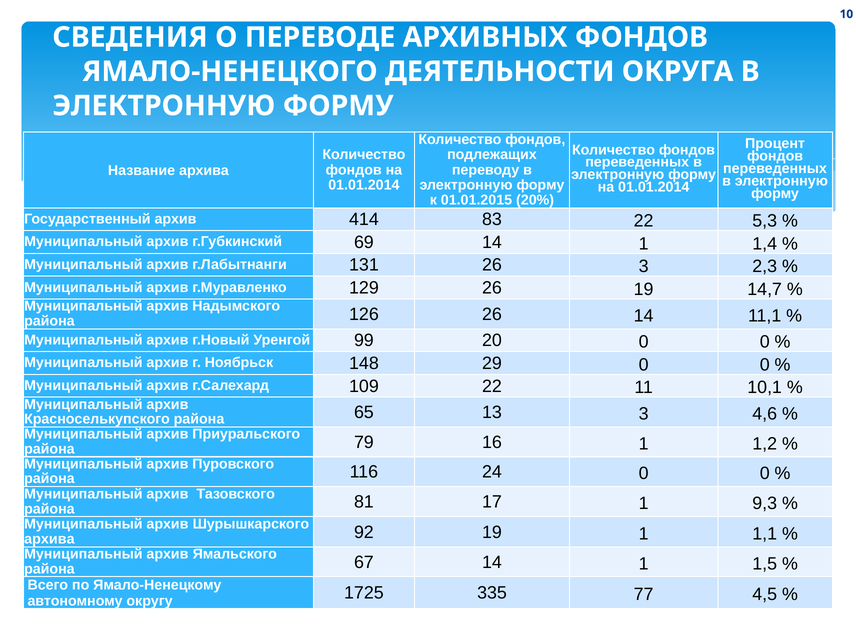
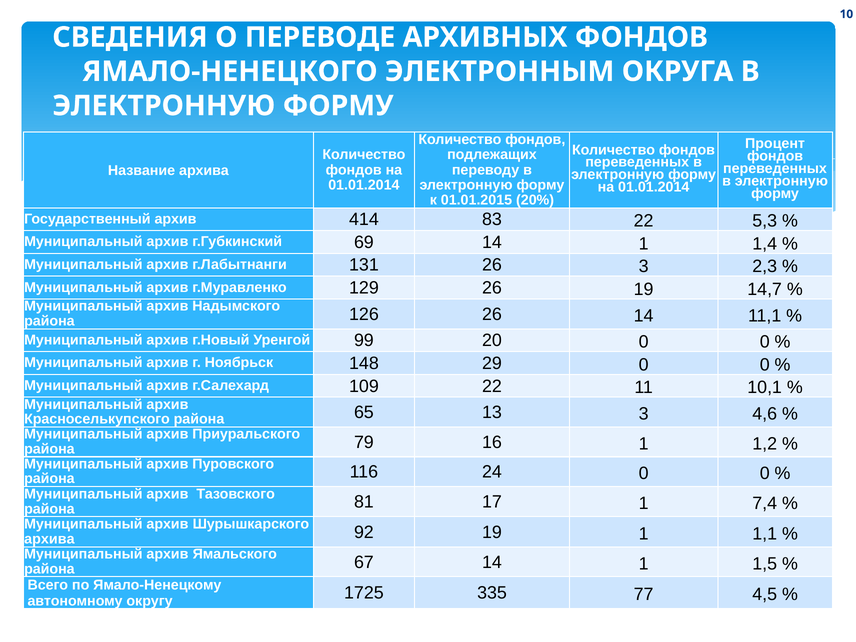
ДЕЯТЕЛЬНОСТИ: ДЕЯТЕЛЬНОСТИ -> ЭЛЕКТРОННЫМ (500, 72)
9,3: 9,3 -> 7,4 (765, 503)
